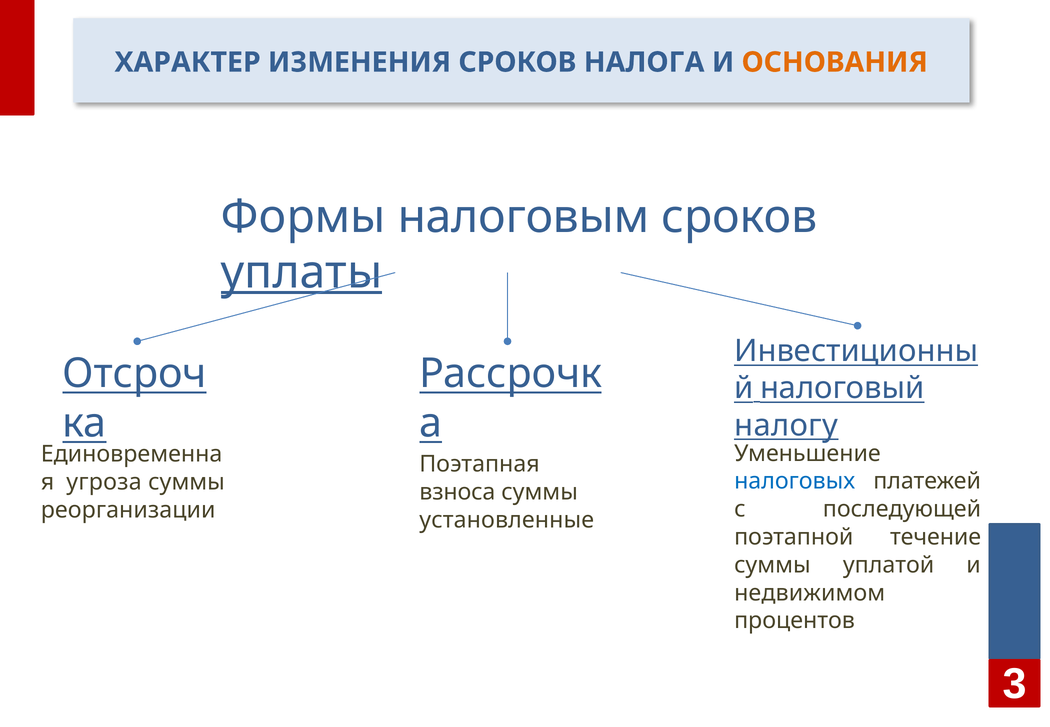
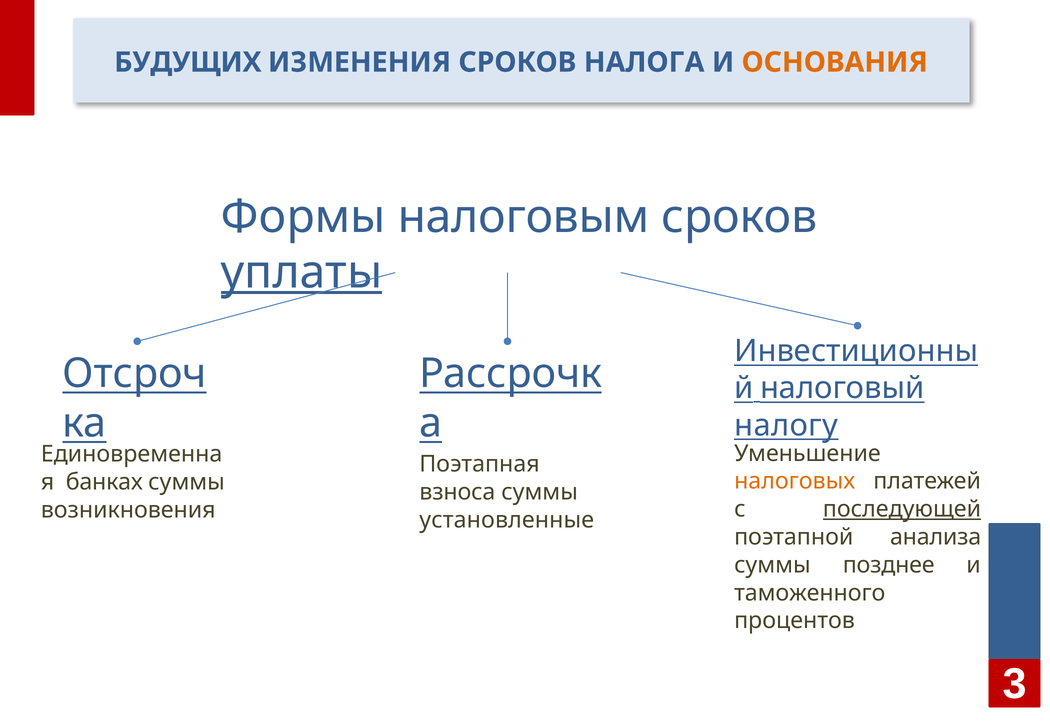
ХАРАКТЕР: ХАРАКТЕР -> БУДУЩИХ (188, 62)
налоговых colour: blue -> orange (795, 481)
угроза: угроза -> банках (104, 482)
последующей underline: none -> present (902, 509)
реорганизации: реорганизации -> возникновения (128, 510)
течение: течение -> анализа (936, 537)
уплатой: уплатой -> позднее (889, 565)
недвижимом: недвижимом -> таможенного (810, 593)
